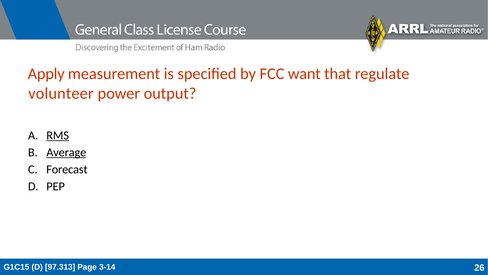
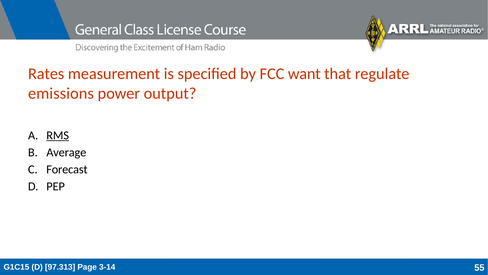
Apply: Apply -> Rates (46, 74)
volunteer: volunteer -> emissions (61, 93)
Average underline: present -> none (66, 152)
26: 26 -> 55 (479, 267)
